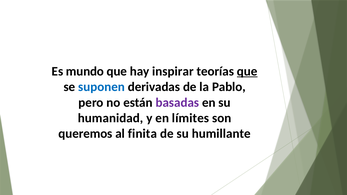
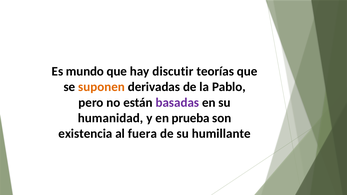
inspirar: inspirar -> discutir (173, 71)
que underline: present -> none (247, 71)
suponen colour: blue -> orange (102, 87)
límites: límites -> prueba (191, 118)
queremos: queremos -> existencia (85, 134)
finita: finita -> fuera (142, 134)
